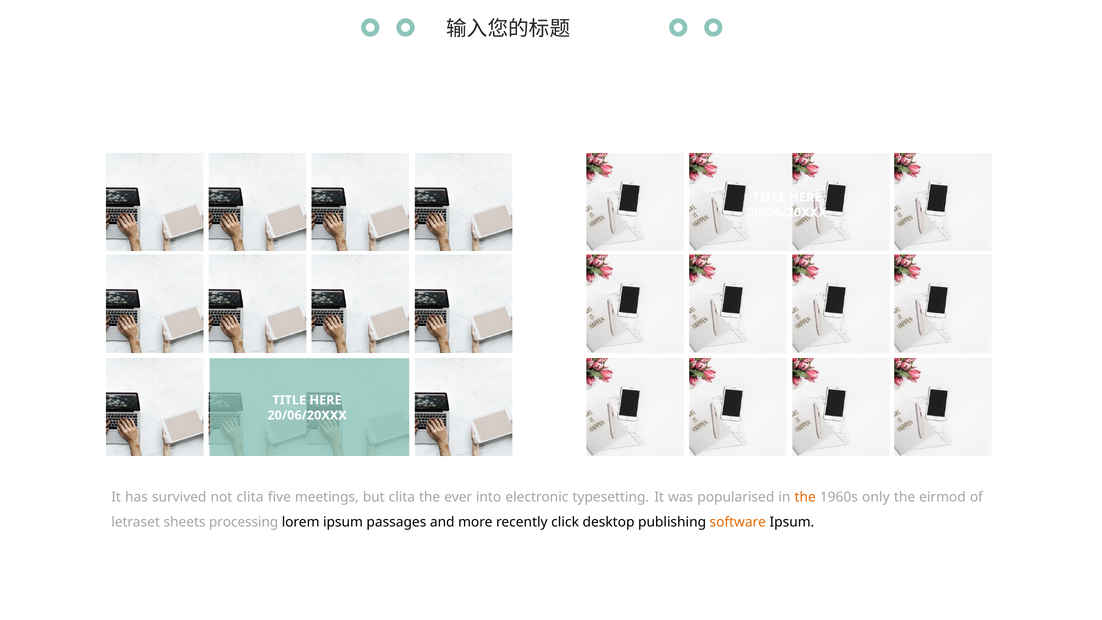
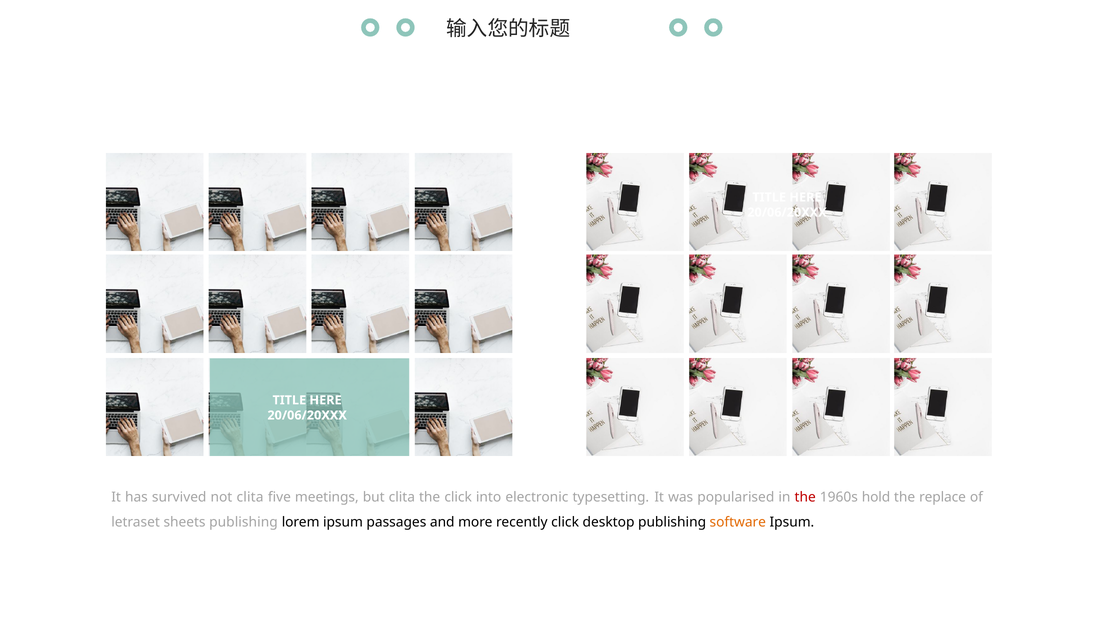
the ever: ever -> click (458, 497)
the colour: orange -> red (805, 497)
only: only -> hold (876, 497)
eirmod: eirmod -> replace (943, 497)
sheets processing: processing -> publishing (243, 522)
